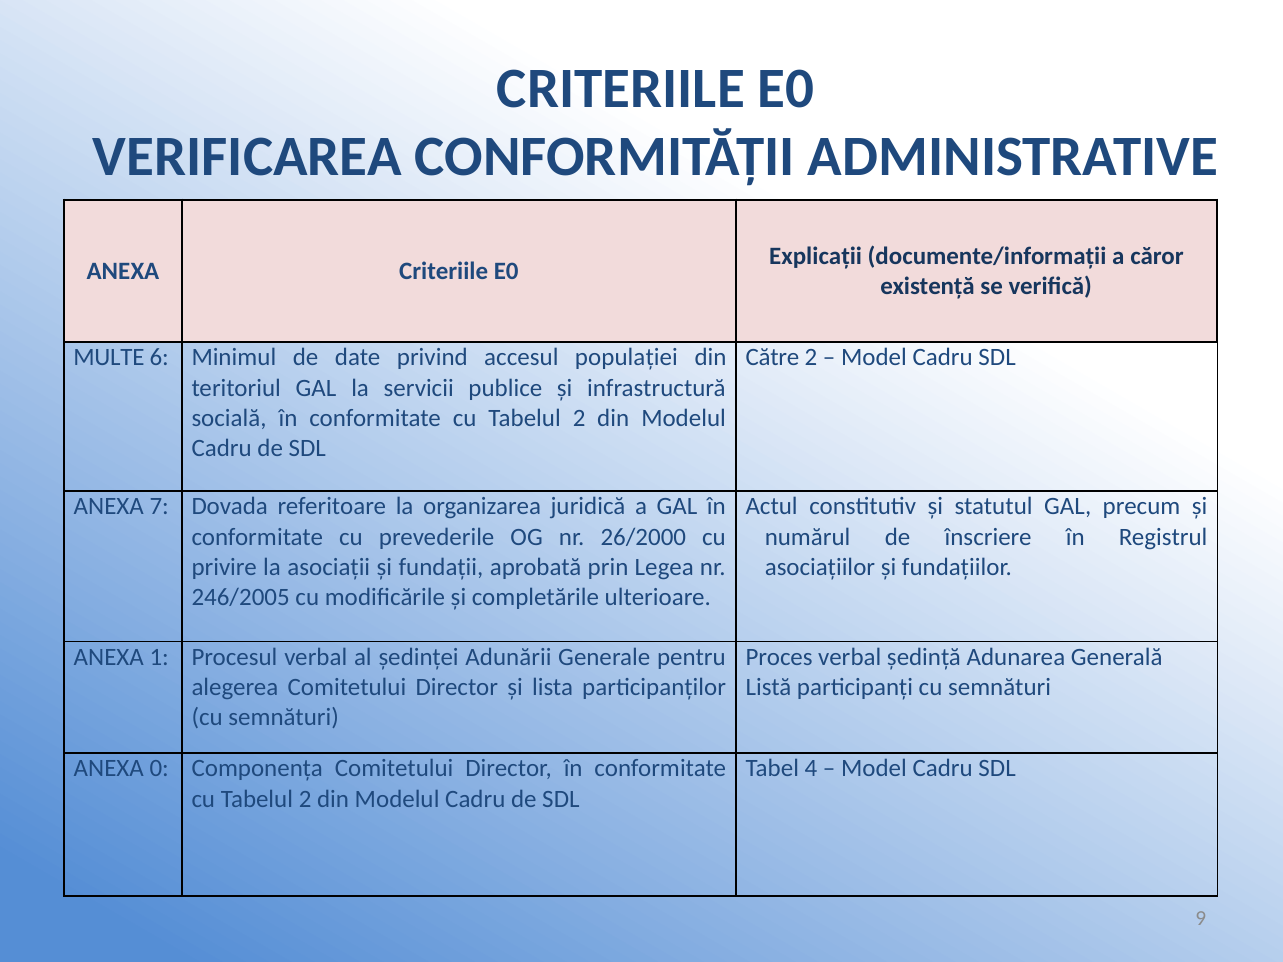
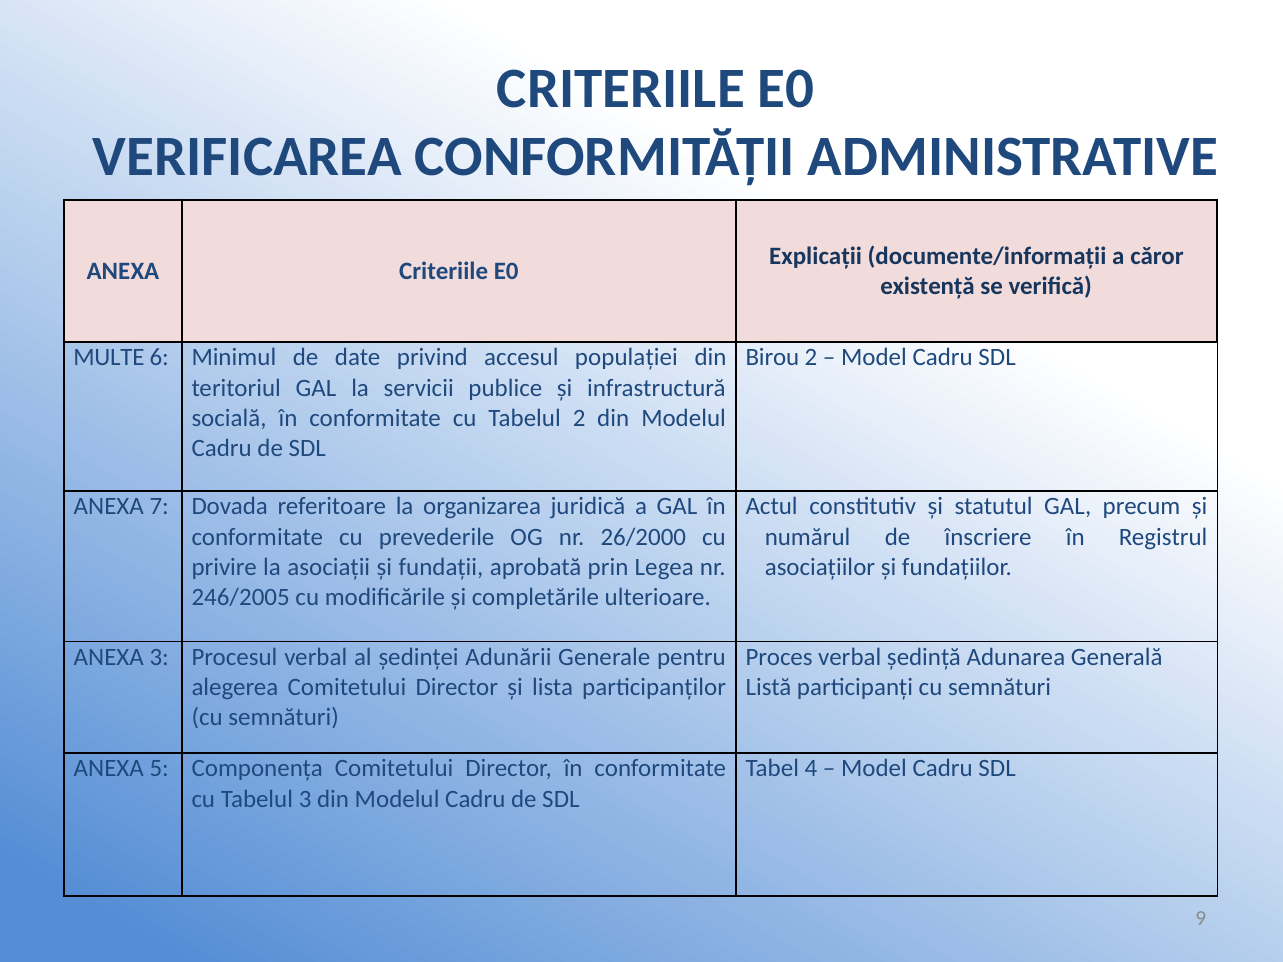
Către: Către -> Birou (772, 358)
ANEXA 1: 1 -> 3 (159, 657)
0: 0 -> 5 (159, 769)
2: 2 -> 3 (305, 799)
